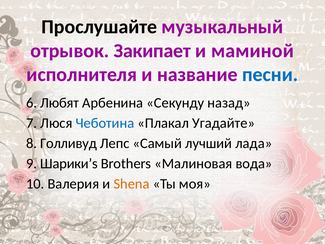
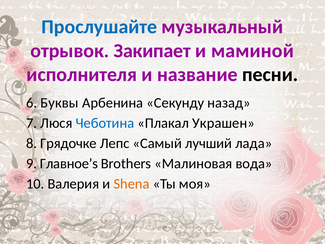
Прослушайте colour: black -> blue (99, 27)
песни colour: blue -> black (270, 75)
Любят: Любят -> Буквы (59, 103)
Угадайте: Угадайте -> Украшен (224, 123)
Голливуд: Голливуд -> Грядочке (68, 143)
Шарики’s: Шарики’s -> Главное’s (69, 163)
